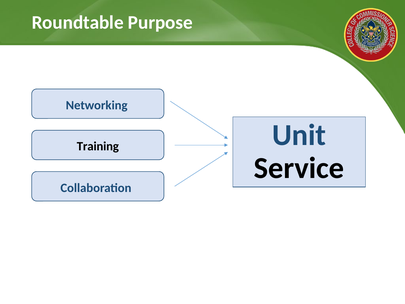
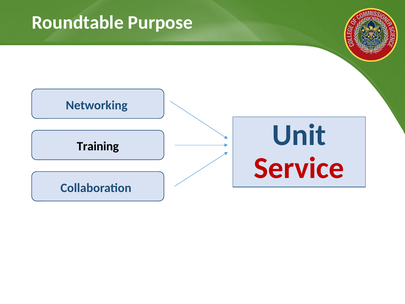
Service colour: black -> red (299, 168)
